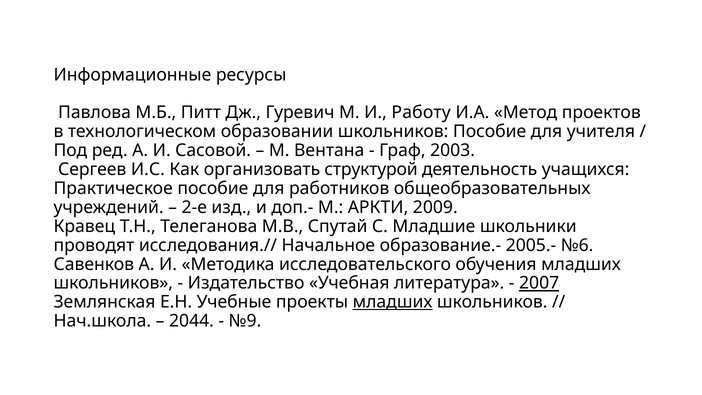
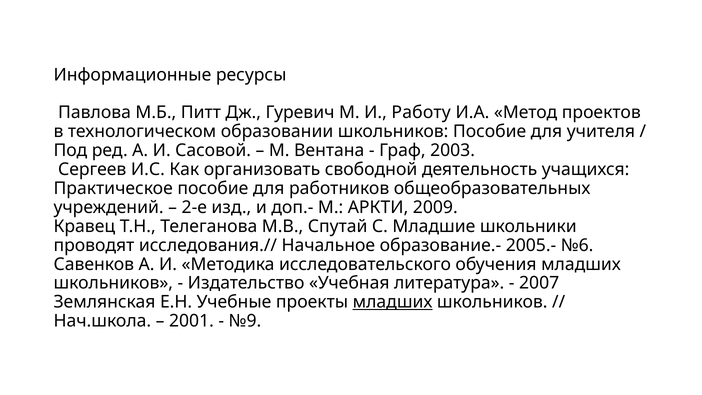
структурой: структурой -> свободной (371, 169)
2007 underline: present -> none (539, 283)
2044: 2044 -> 2001 (191, 321)
